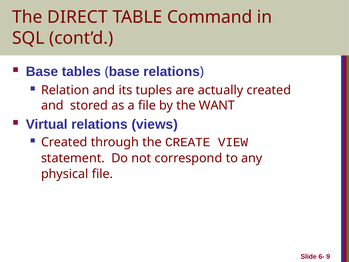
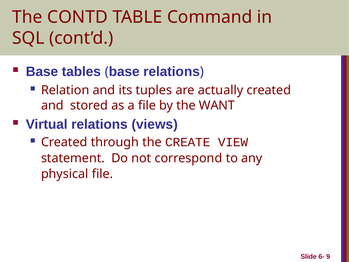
DIRECT: DIRECT -> CONTD (78, 17)
